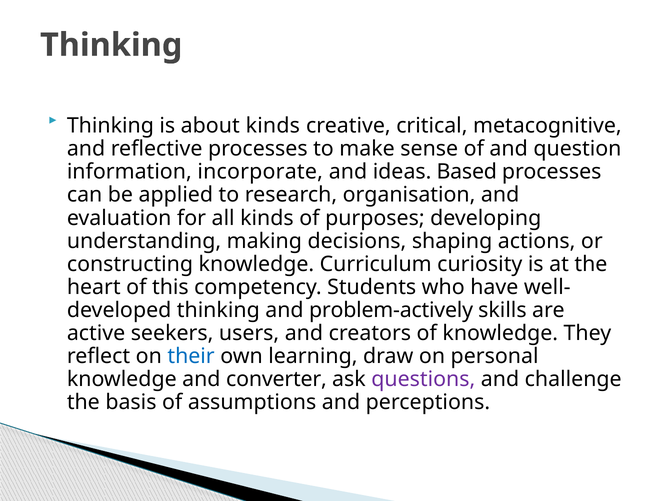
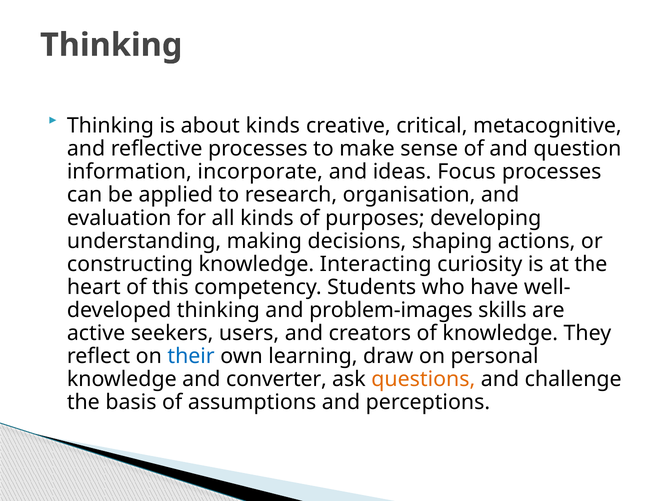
Based: Based -> Focus (467, 172)
Curriculum: Curriculum -> Interacting (376, 264)
problem-actively: problem-actively -> problem-images (391, 311)
questions colour: purple -> orange (423, 380)
